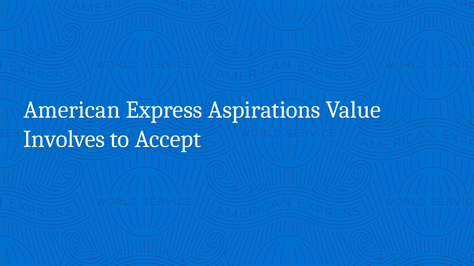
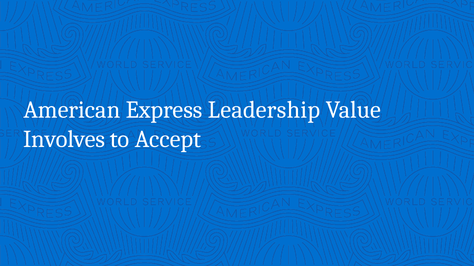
Aspirations: Aspirations -> Leadership (264, 110)
